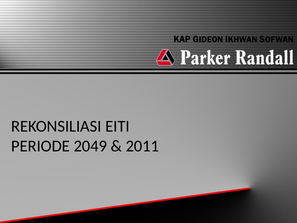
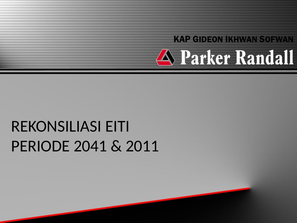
2049: 2049 -> 2041 (90, 146)
